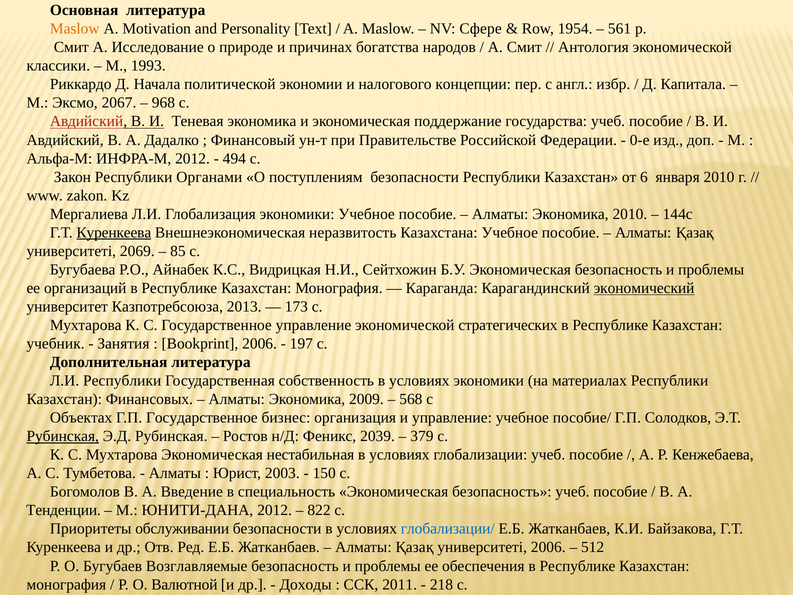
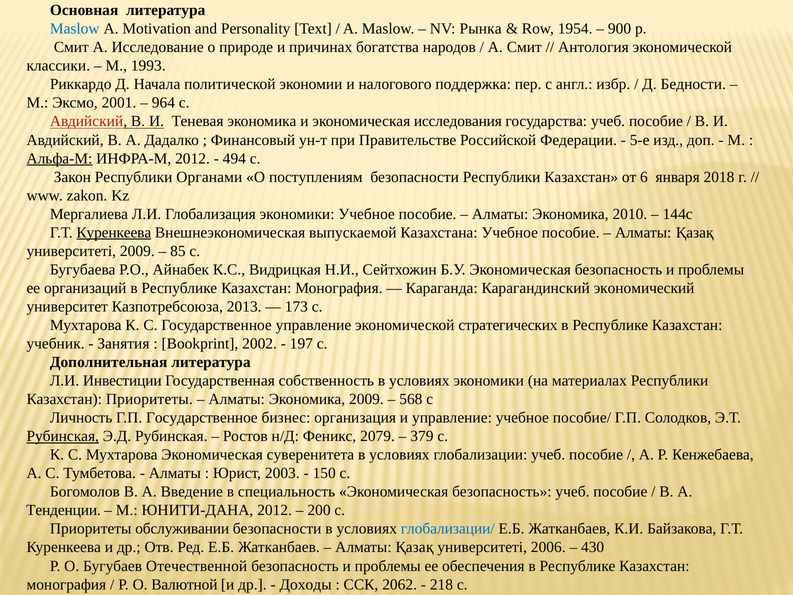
Maslow colour: orange -> blue (75, 29)
Сфере: Сфере -> Рынка (481, 29)
561: 561 -> 900 (620, 29)
концепции: концепции -> поддержка (473, 84)
Капитала: Капитала -> Бедности (693, 84)
2067: 2067 -> 2001 (119, 103)
968: 968 -> 964 (163, 103)
поддержание: поддержание -> исследования (458, 121)
0-е: 0-е -> 5-е (640, 140)
Альфа-М underline: none -> present (59, 158)
января 2010: 2010 -> 2018 (719, 177)
неразвитость: неразвитость -> выпускаемой (353, 232)
университеті 2069: 2069 -> 2009 (137, 251)
экономический underline: present -> none (644, 288)
Bookprint 2006: 2006 -> 2002 (260, 344)
Л.И Республики: Республики -> Инвестиции (122, 381)
Казахстан Финансовых: Финансовых -> Приоритеты (149, 399)
Объектах: Объектах -> Личность (81, 418)
2039: 2039 -> 2079 (378, 436)
нестабильная: нестабильная -> суверенитета (310, 455)
822: 822 -> 200 (319, 510)
512: 512 -> 430 (593, 547)
Возглавляемые: Возглавляемые -> Отечественной (197, 566)
2011: 2011 -> 2062 (400, 584)
